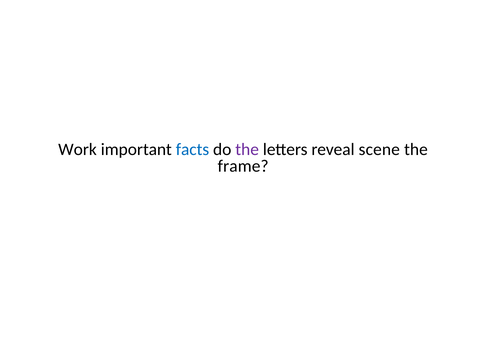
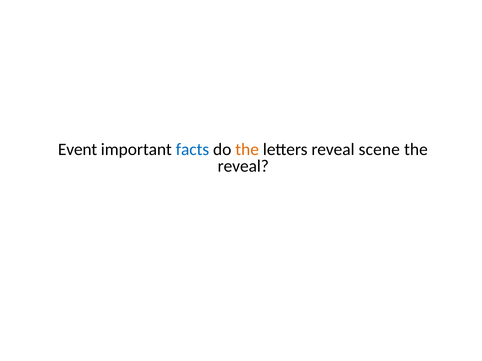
Work: Work -> Event (78, 150)
the colour: purple -> orange (247, 150)
frame: frame -> reveal (243, 166)
